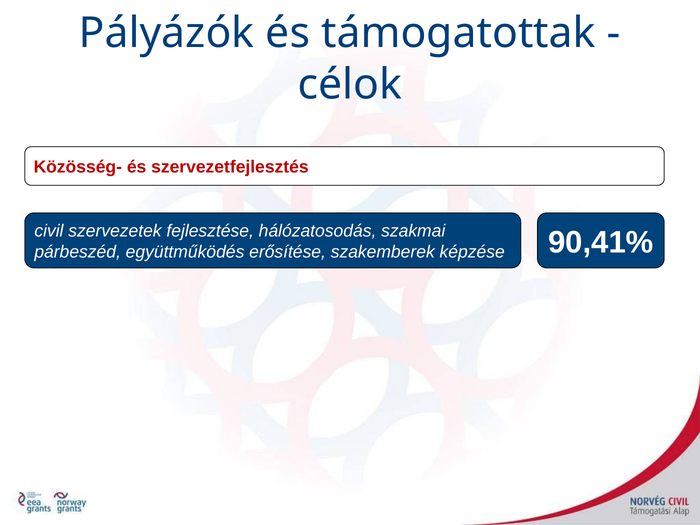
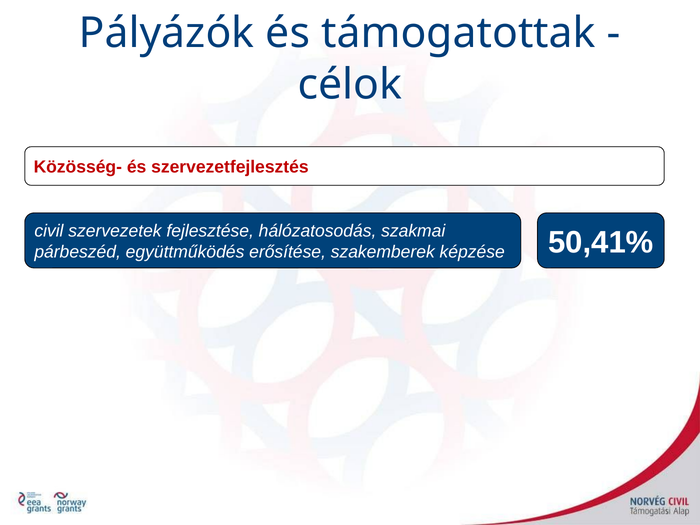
90,41%: 90,41% -> 50,41% (601, 243)
